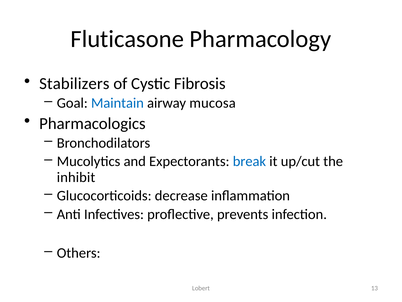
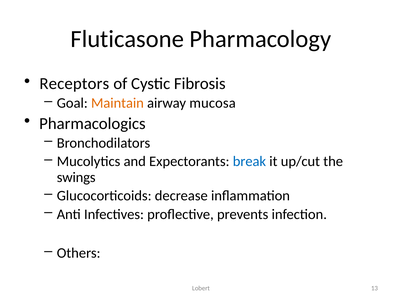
Stabilizers: Stabilizers -> Receptors (74, 84)
Maintain colour: blue -> orange (117, 103)
inhibit: inhibit -> swings (76, 177)
